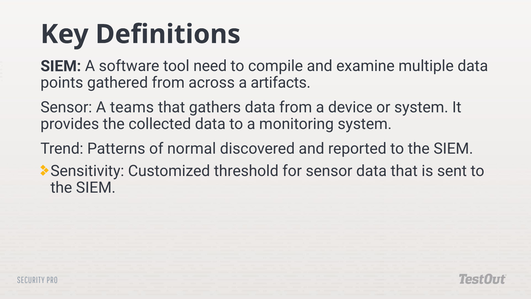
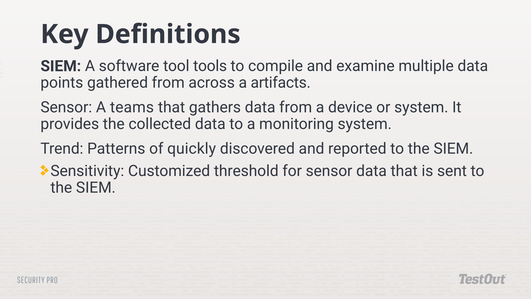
need: need -> tools (210, 66)
normal: normal -> quickly (192, 149)
